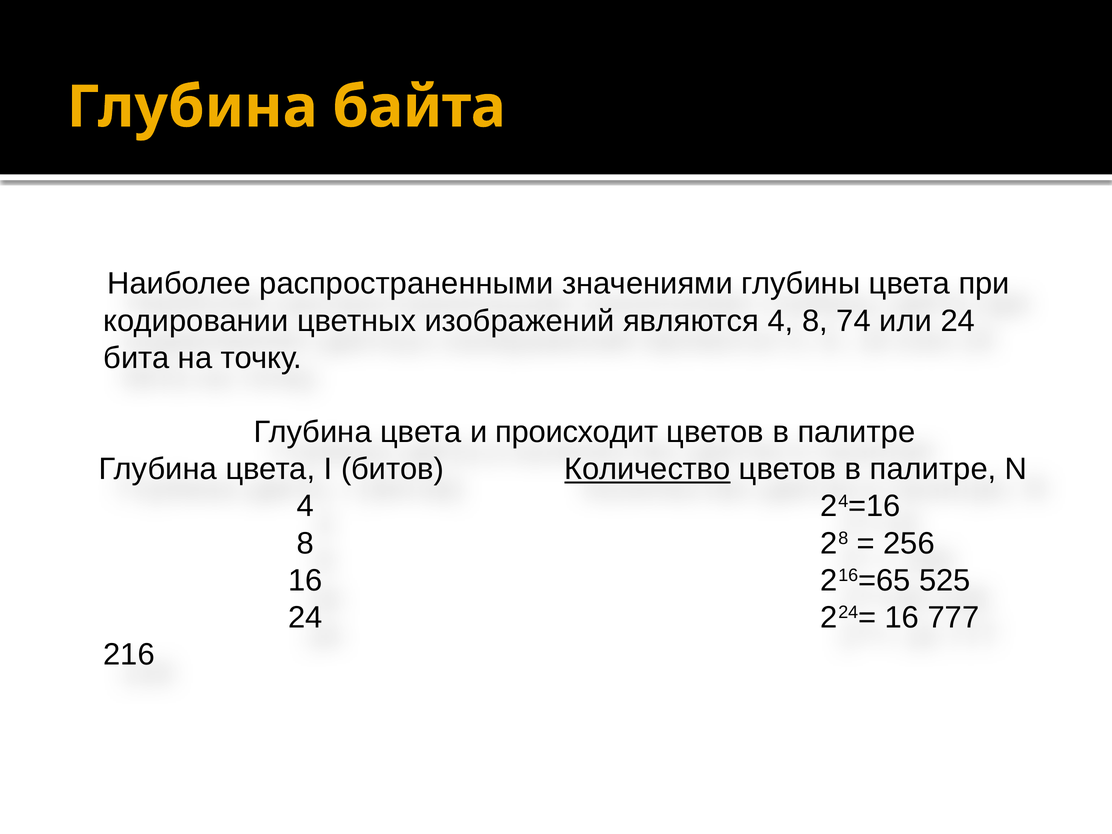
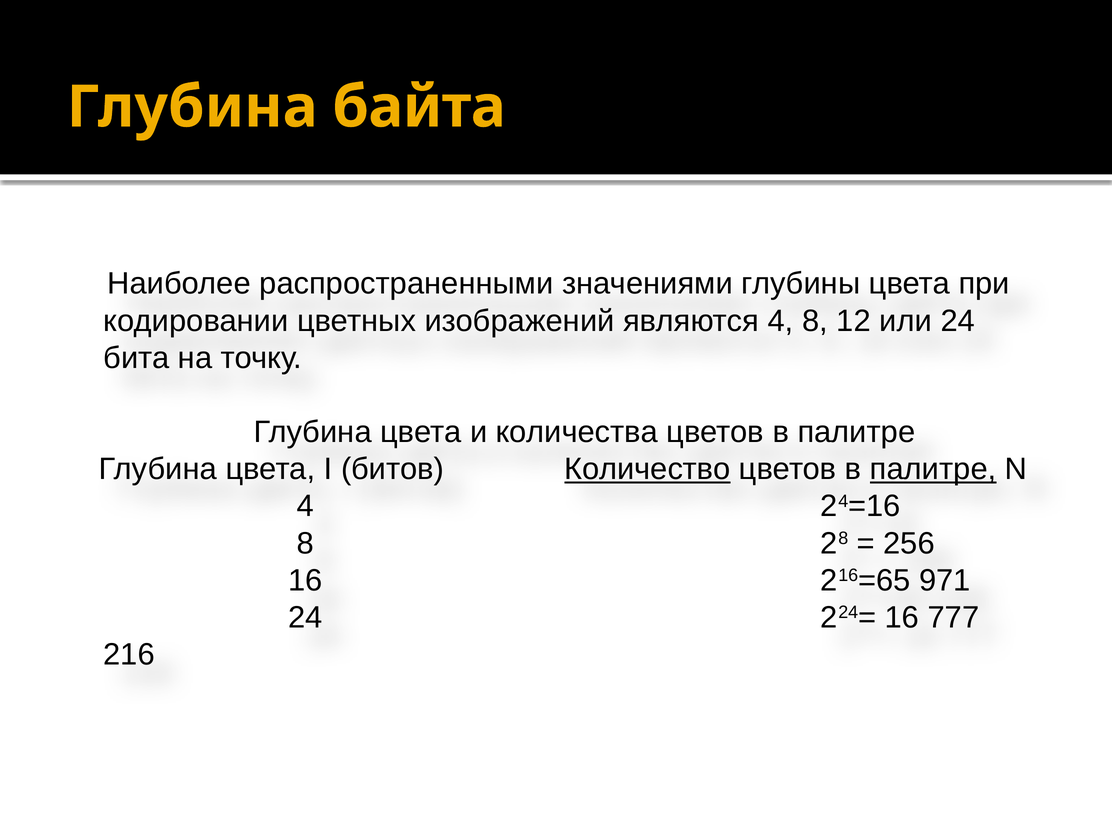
74: 74 -> 12 (854, 321)
происходит: происходит -> количества (577, 432)
палитре underline: none -> present (933, 469)
525: 525 -> 971 (945, 580)
